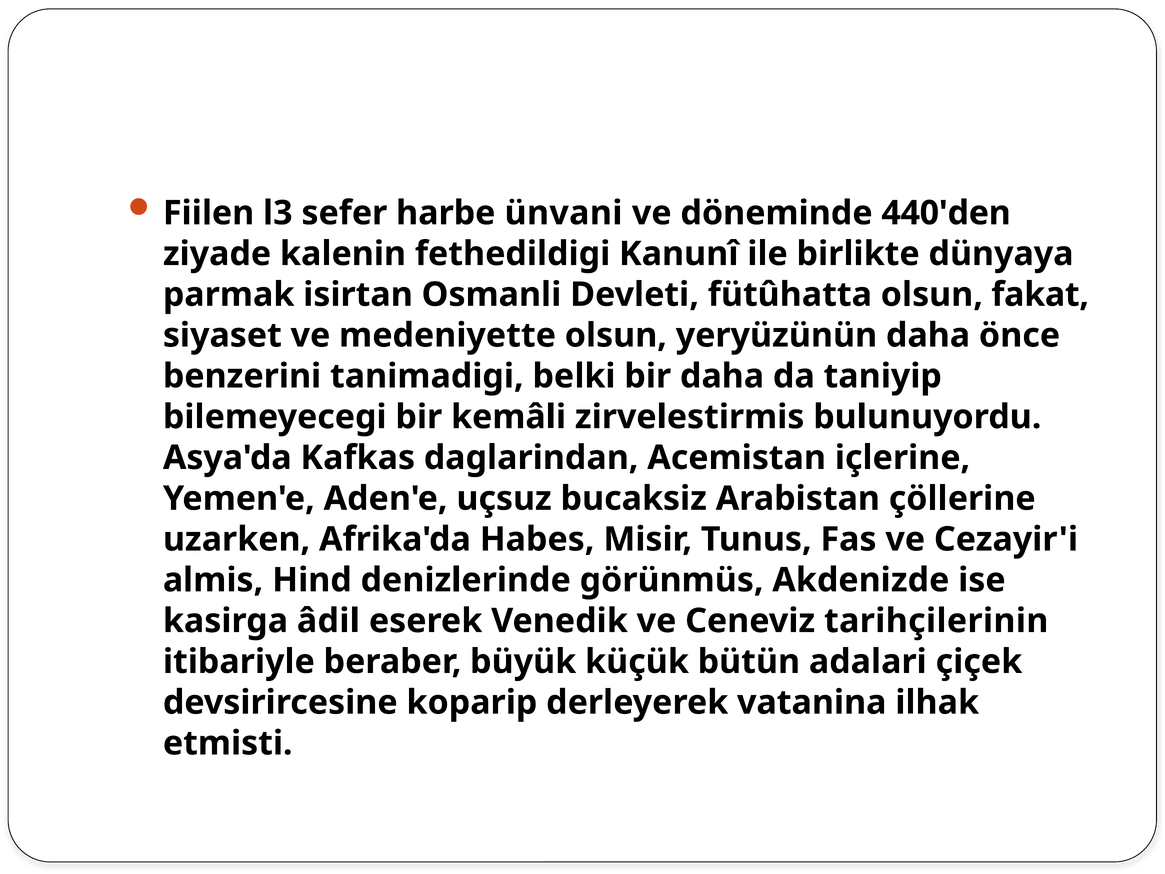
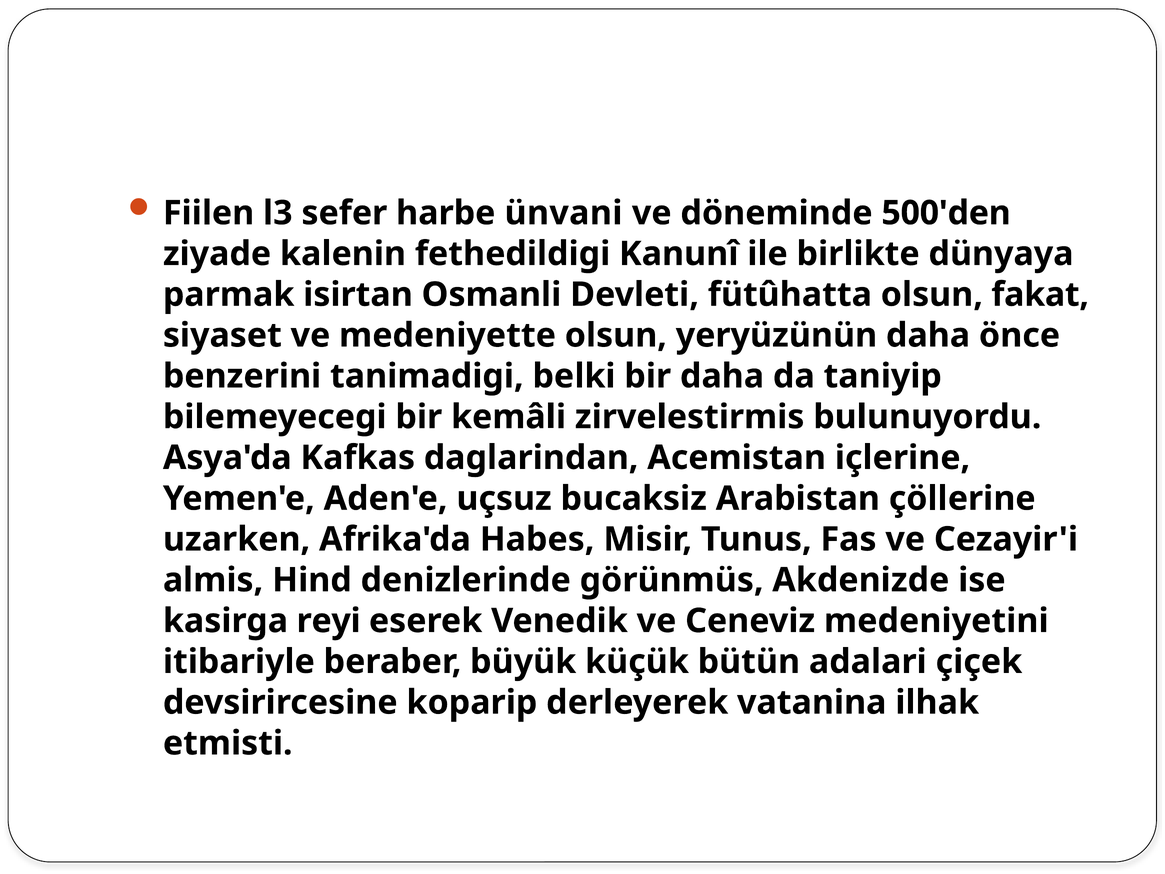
440'den: 440'den -> 500'den (946, 213)
âdil: âdil -> reyi (329, 621)
tarihçilerinin: tarihçilerinin -> medeniyetini (936, 621)
